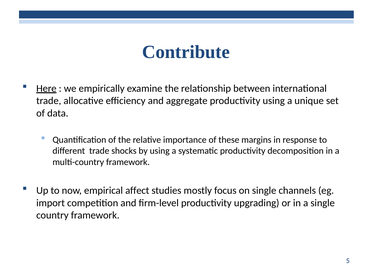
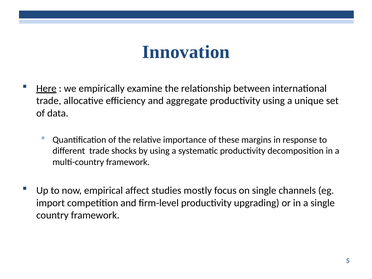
Contribute: Contribute -> Innovation (186, 52)
